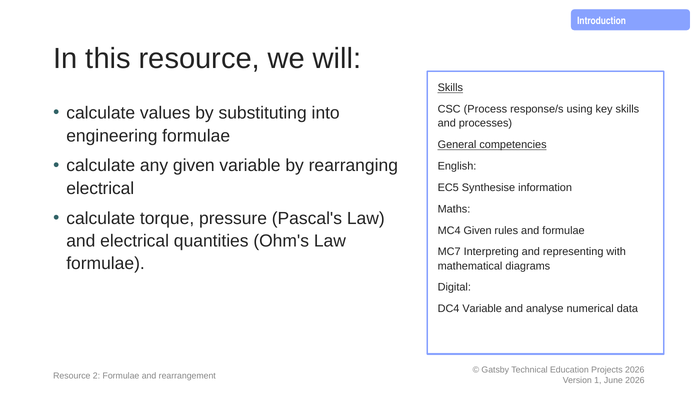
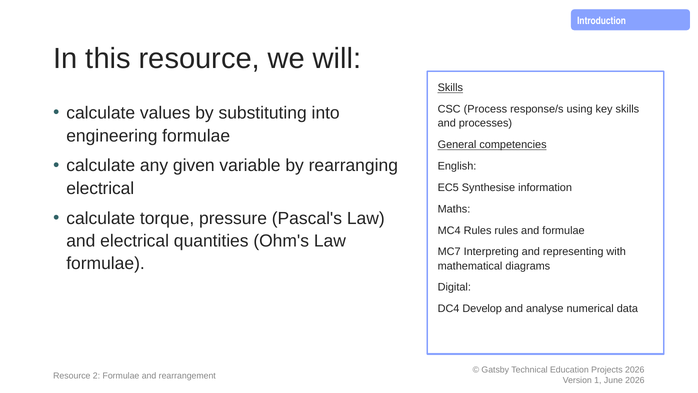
MC4 Given: Given -> Rules (478, 230)
DC4 Variable: Variable -> Develop (482, 308)
